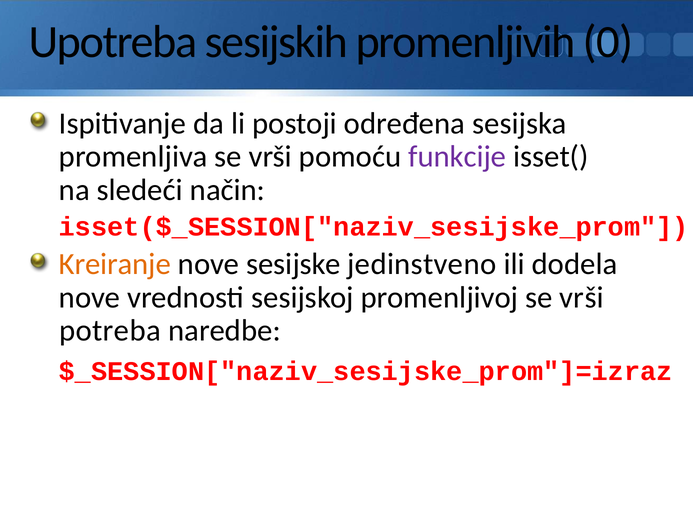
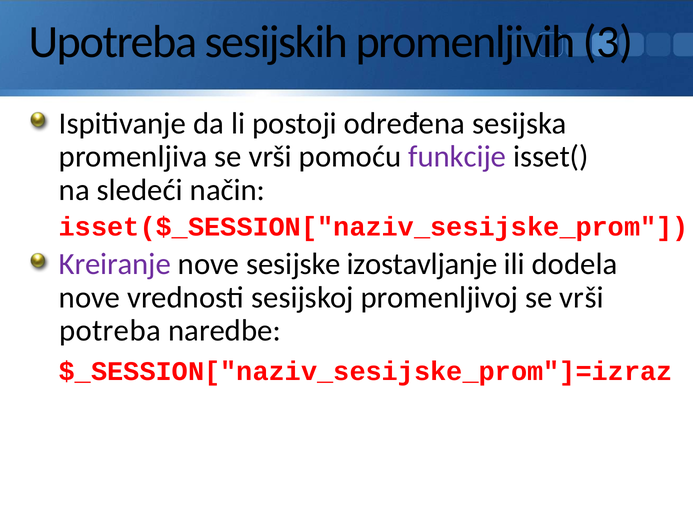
0: 0 -> 3 (608, 42)
Kreiranje colour: orange -> purple (115, 264)
jedinstveno: jedinstveno -> izostavljanje (422, 264)
